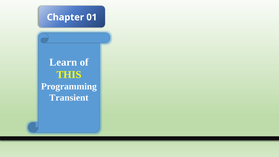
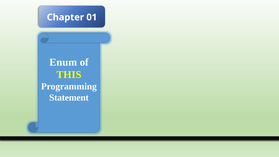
Learn: Learn -> Enum (63, 62)
Transient: Transient -> Statement (69, 98)
